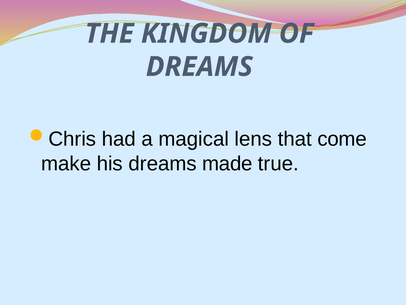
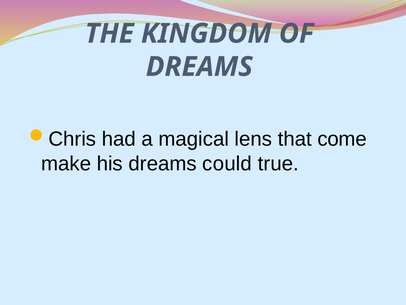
made: made -> could (227, 163)
